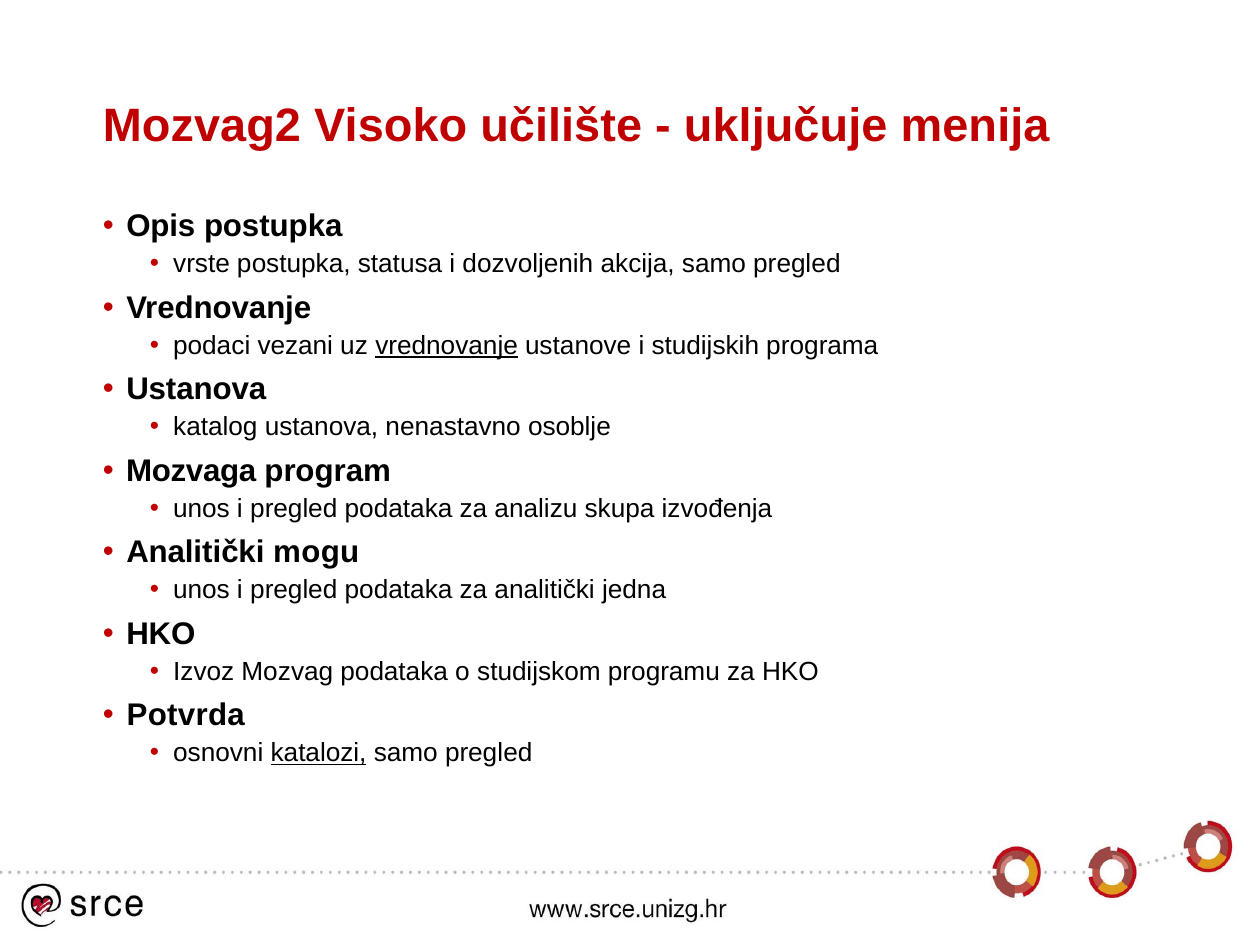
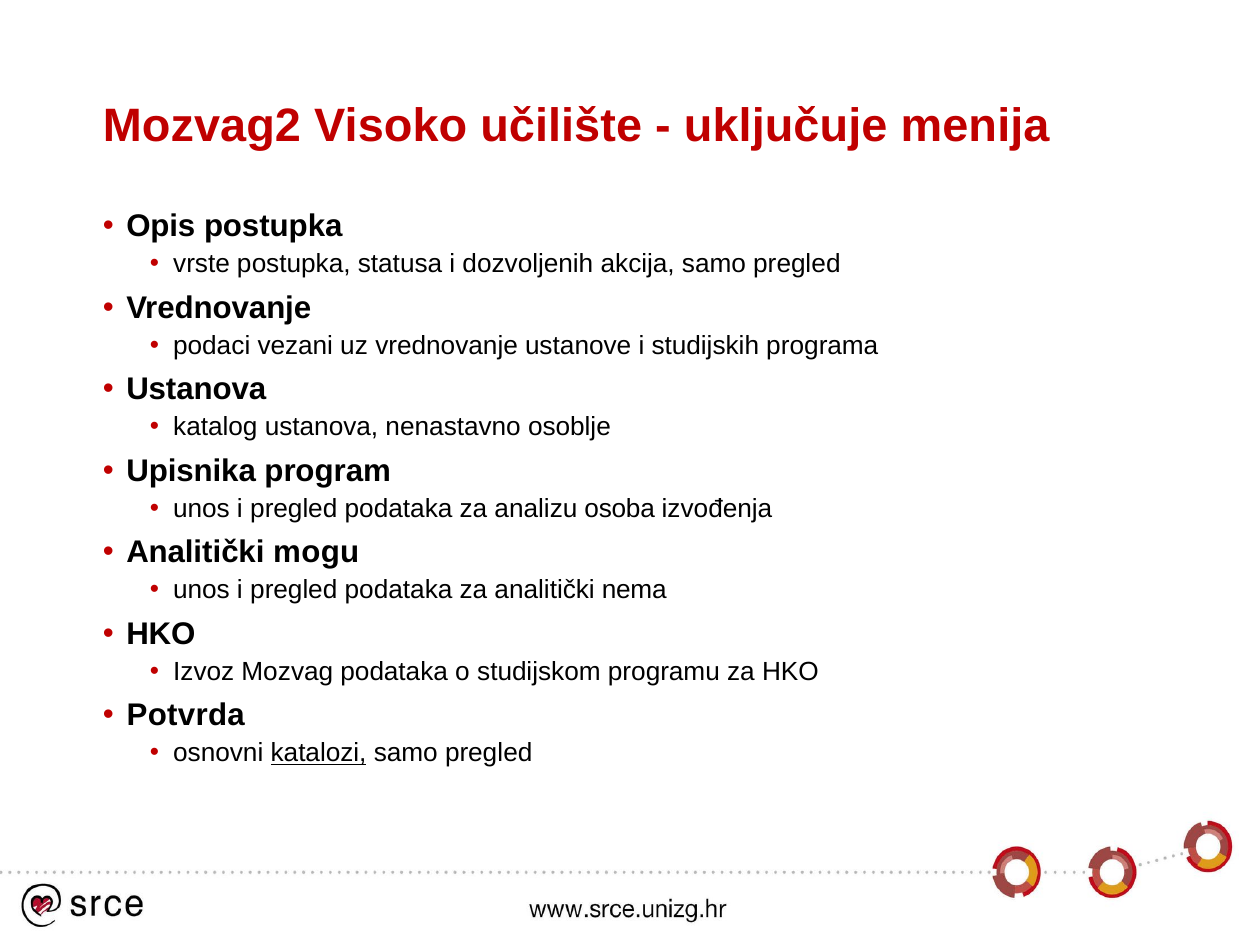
vrednovanje underline: present -> none (447, 346)
Mozvaga: Mozvaga -> Upisnika (191, 471)
skupa: skupa -> osoba (620, 509)
jedna: jedna -> nema (634, 590)
